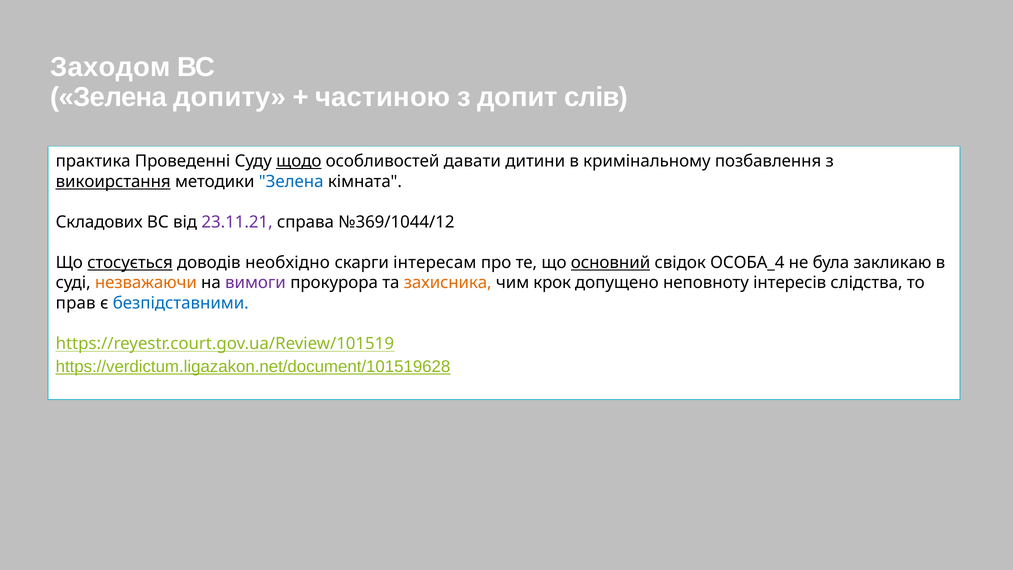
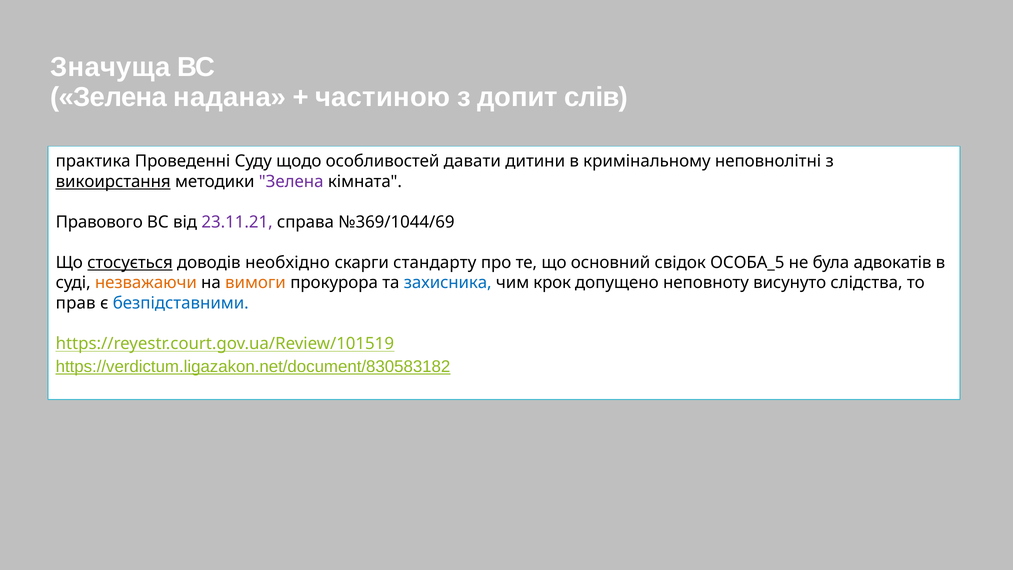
Заходом: Заходом -> Значуща (110, 67)
допиту: допиту -> надана (230, 97)
щодо underline: present -> none (299, 161)
позбавлення: позбавлення -> неповнолітні (768, 161)
Зелена colour: blue -> purple (291, 181)
Складових: Складових -> Правового (99, 222)
№369/1044/12: №369/1044/12 -> №369/1044/69 (396, 222)
інтересам: інтересам -> стандарту (435, 262)
основний underline: present -> none (611, 262)
ОСОБА_4: ОСОБА_4 -> ОСОБА_5 (747, 262)
закликаю: закликаю -> адвокатів (892, 262)
вимоги colour: purple -> orange (255, 283)
захисника colour: orange -> blue (448, 283)
інтересів: інтересів -> висунуто (790, 283)
https://verdictum.ligazakon.net/document/101519628: https://verdictum.ligazakon.net/document/101519628 -> https://verdictum.ligazakon.net/document/830583182 (253, 366)
